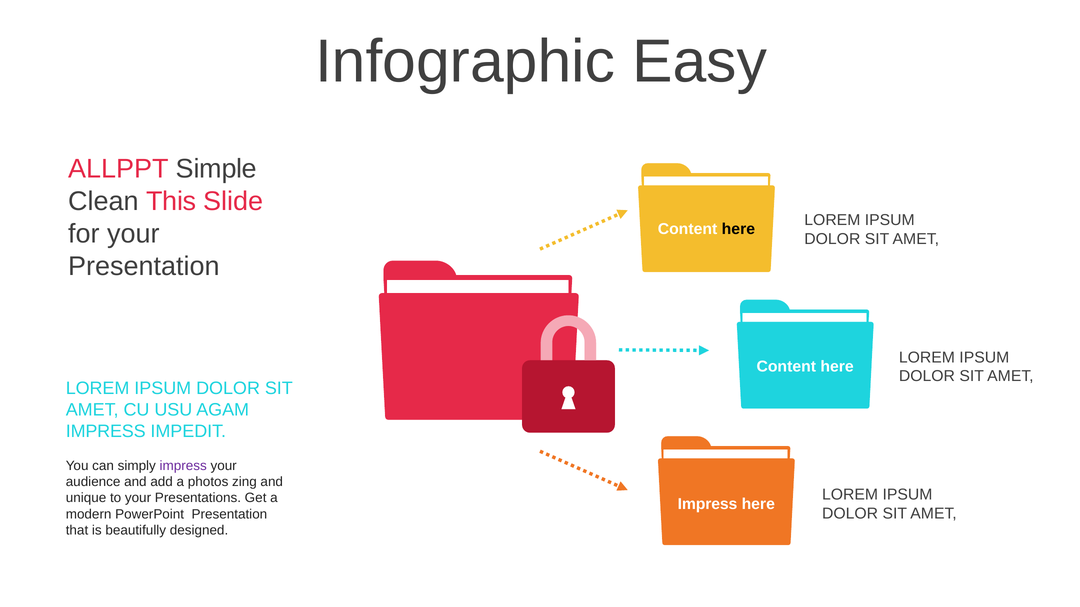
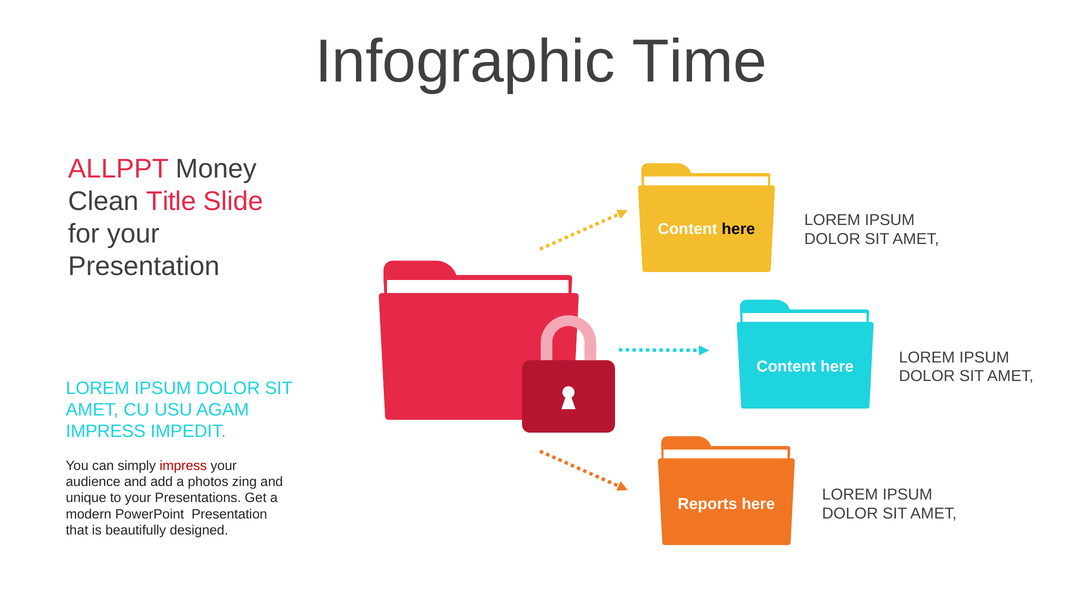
Easy: Easy -> Time (700, 62)
Simple: Simple -> Money (216, 169)
This: This -> Title (171, 202)
impress colour: purple -> red (183, 466)
Impress: Impress -> Reports (707, 505)
